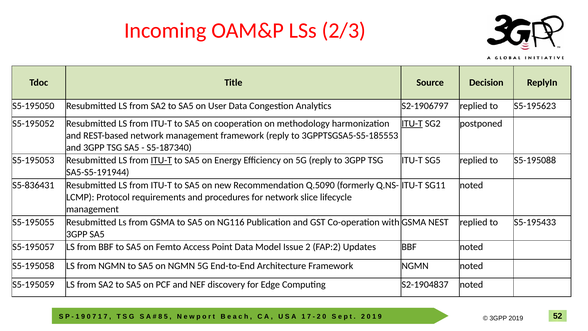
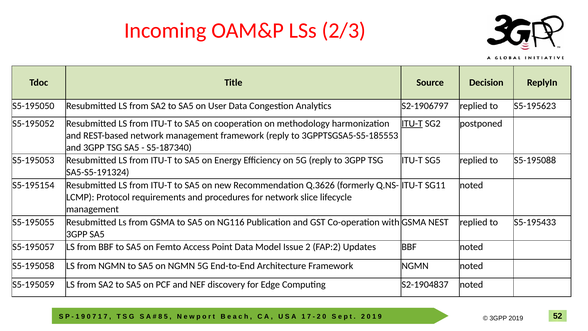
ITU-T underline: present -> none (161, 160)
SA5-S5-191944: SA5-S5-191944 -> SA5-S5-191324 (98, 172)
S5-836431: S5-836431 -> S5-195154 (33, 185)
Q.5090: Q.5090 -> Q.3626 (320, 185)
